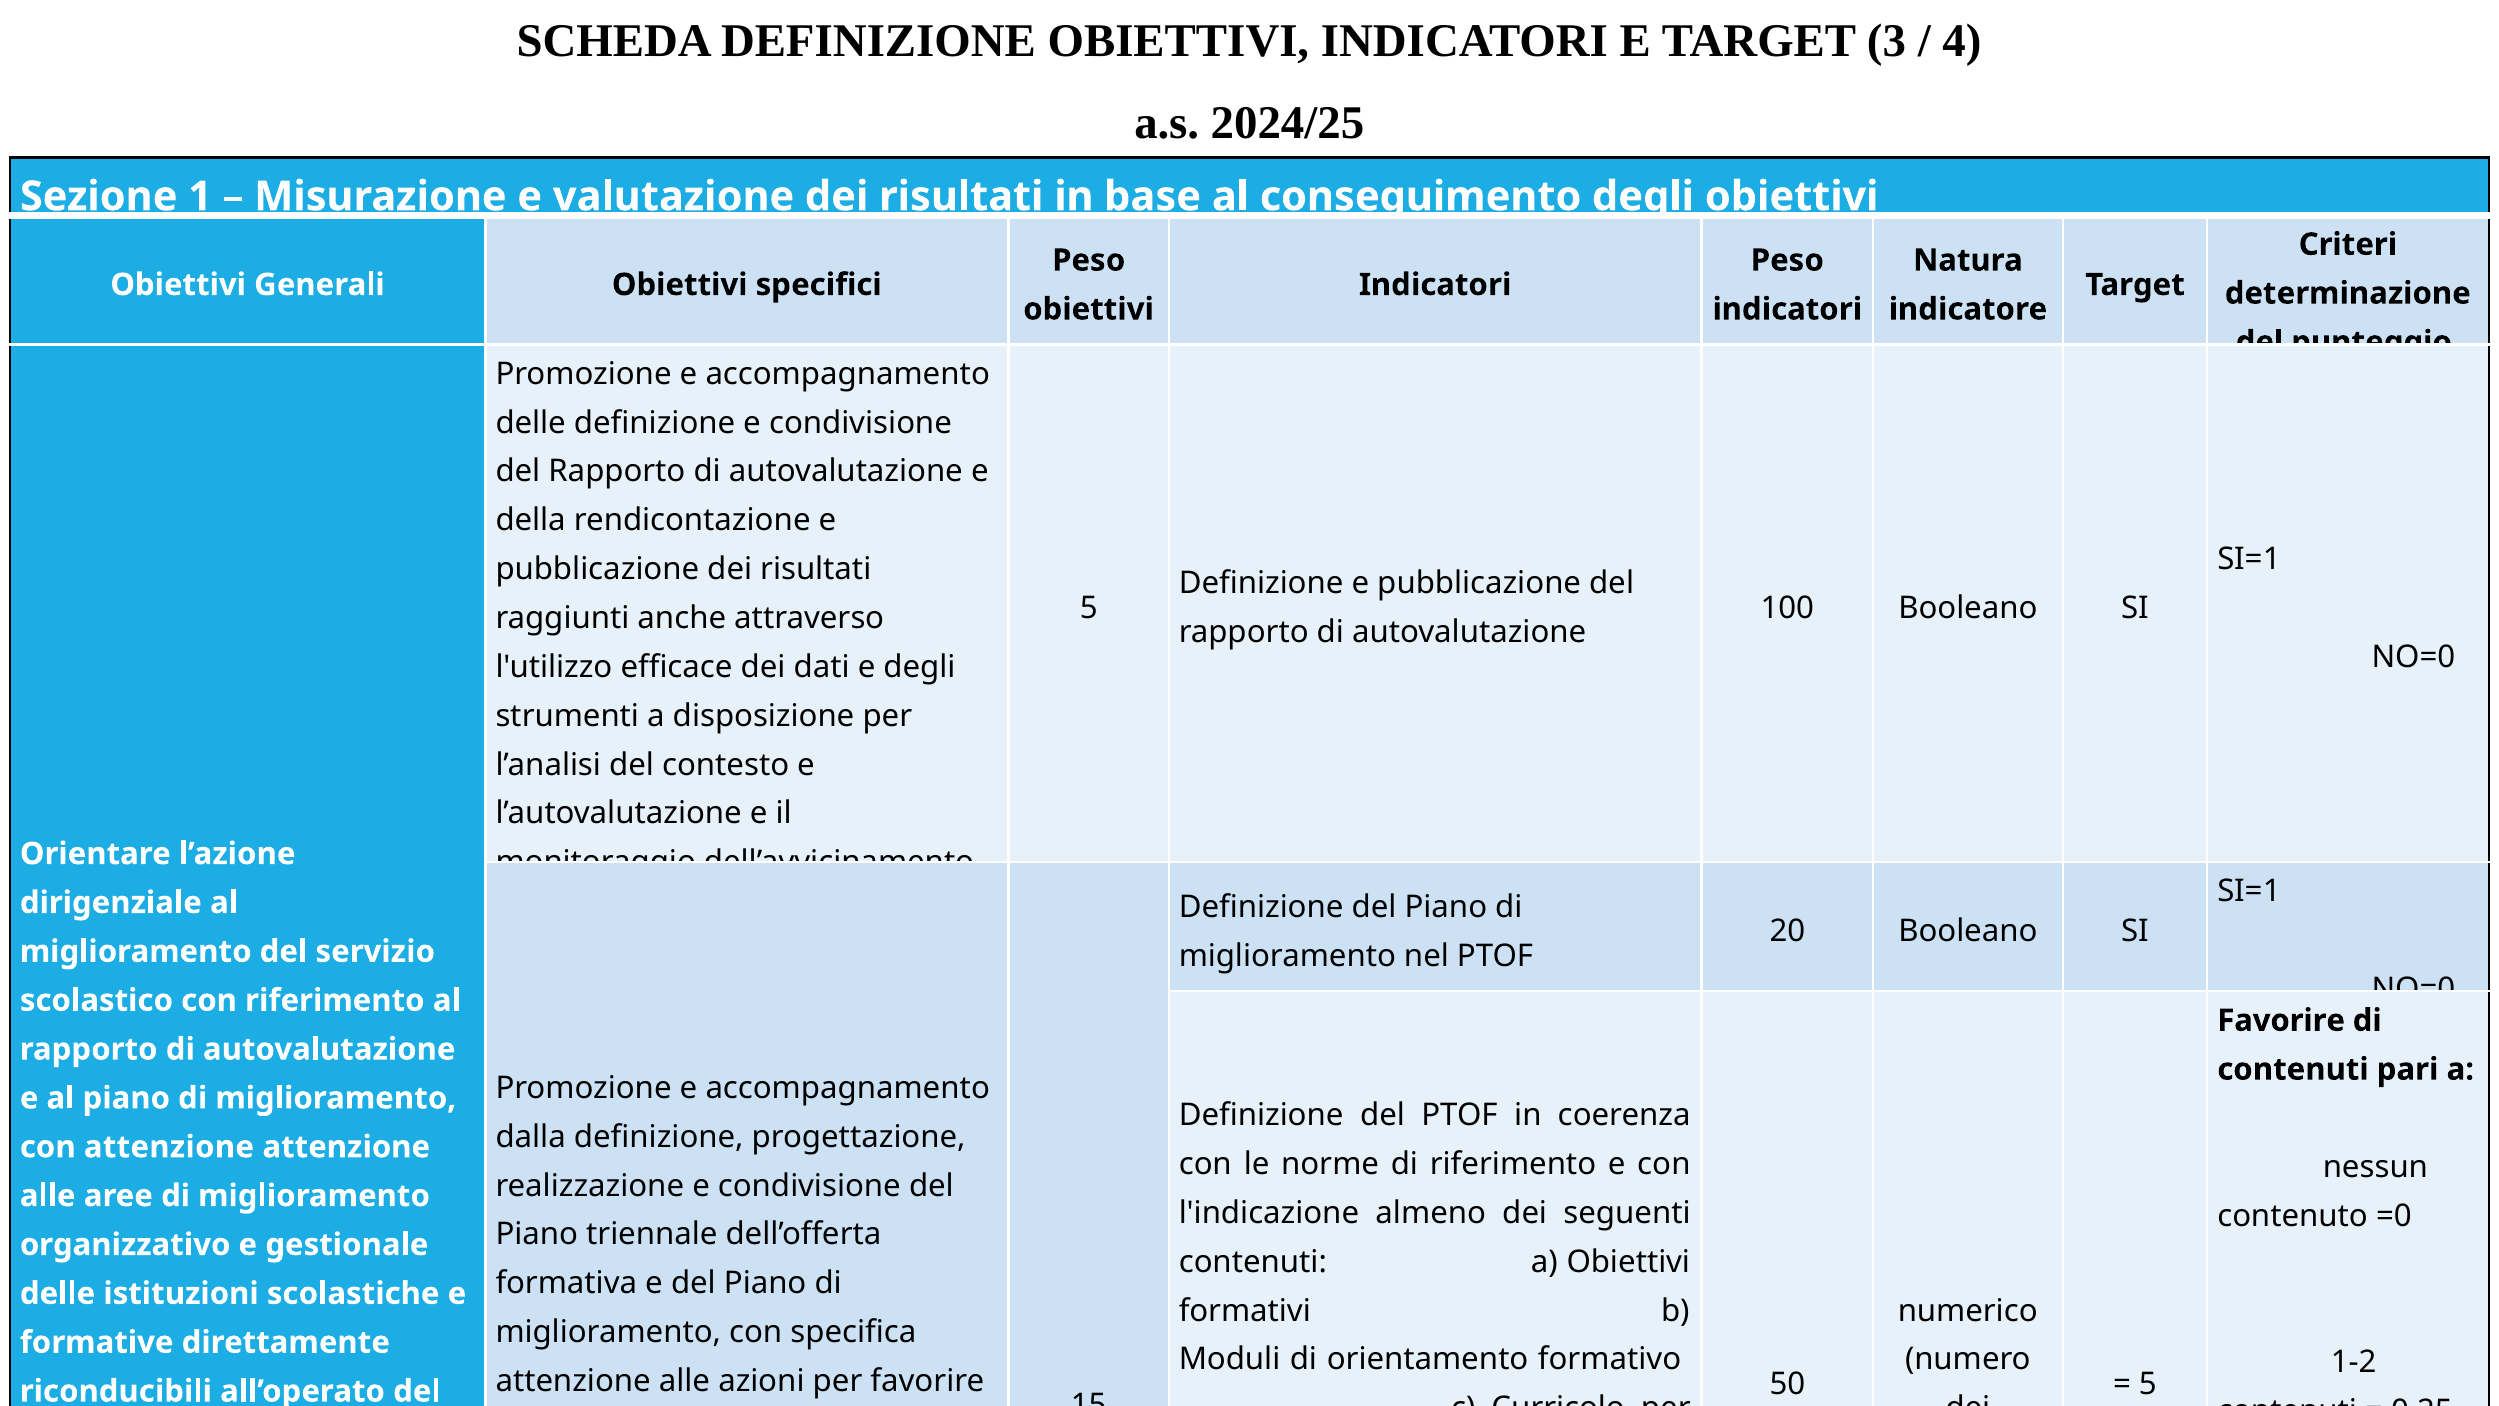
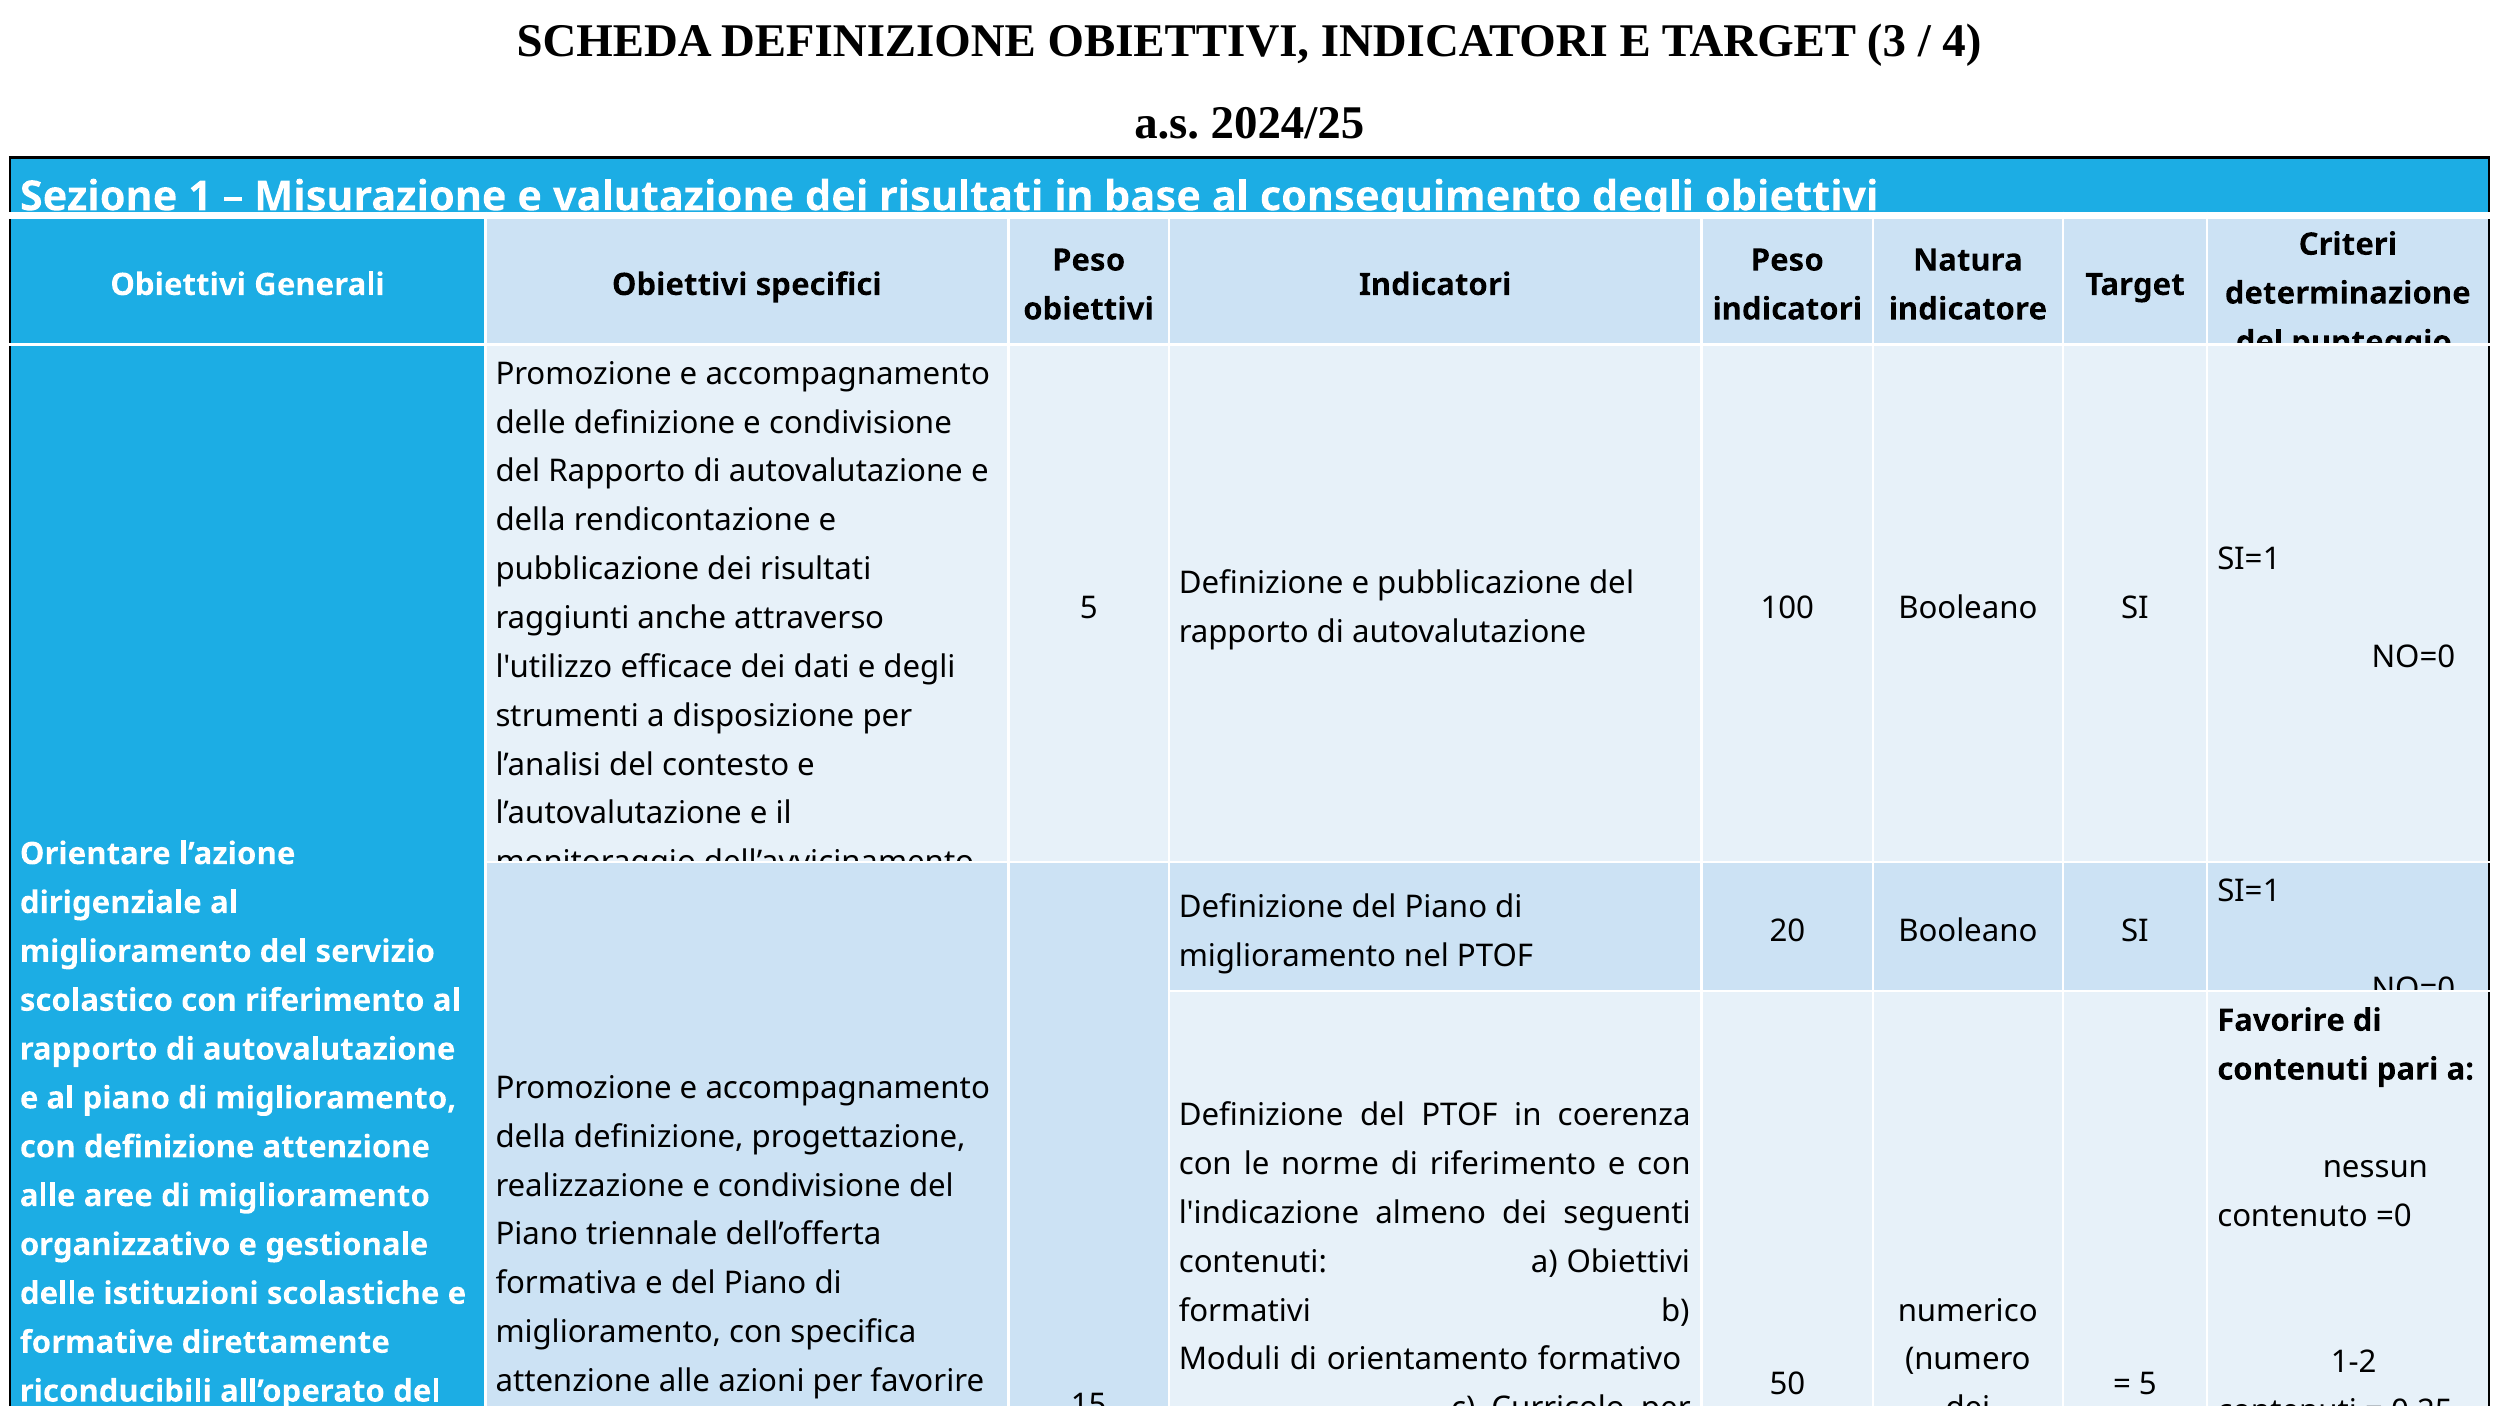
dalla: dalla -> della (531, 1137)
con attenzione: attenzione -> definizione (169, 1147)
